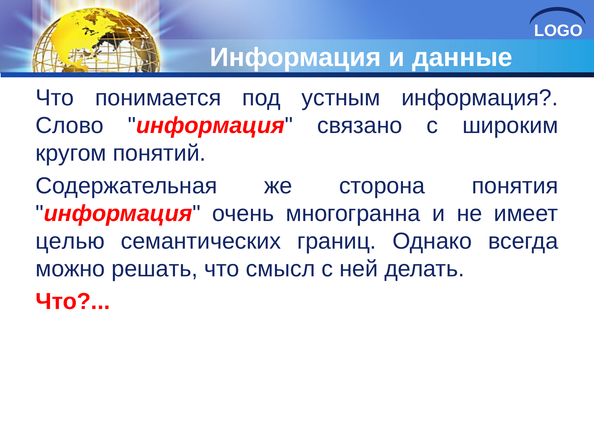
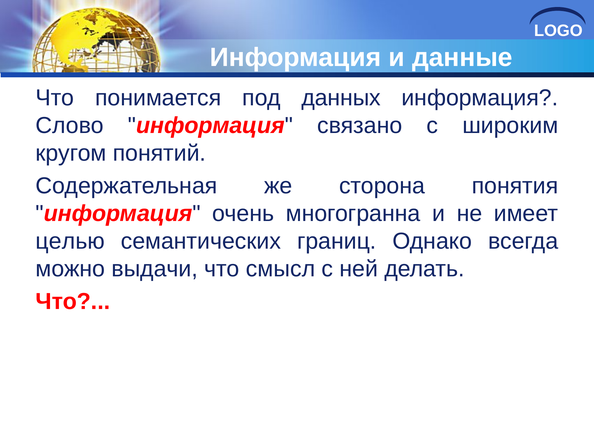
устным: устным -> данных (341, 98)
решать: решать -> выдачи (155, 269)
